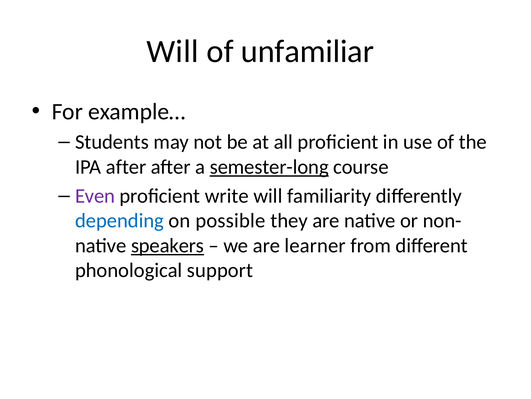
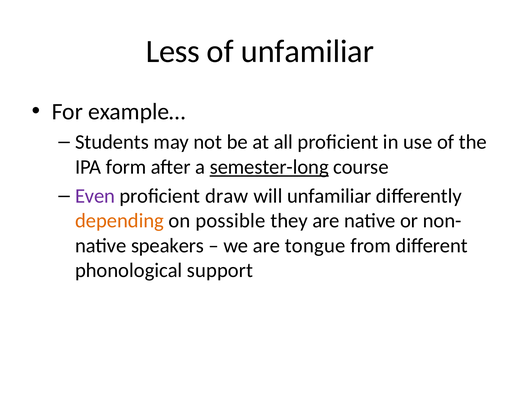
Will: Will -> Less (173, 51)
IPA after: after -> form (126, 167)
write: write -> draw (227, 196)
will familiarity: familiarity -> unfamiliar (329, 196)
depending colour: blue -> orange (120, 220)
speakers underline: present -> none (168, 245)
learner: learner -> tongue (315, 245)
